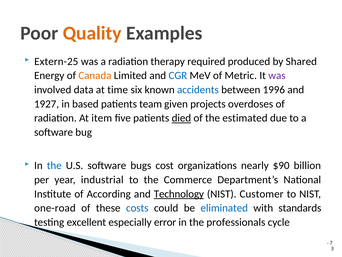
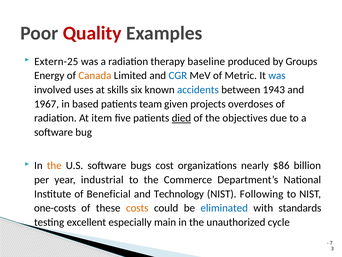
Quality colour: orange -> red (92, 33)
required: required -> baseline (206, 61)
Shared: Shared -> Groups (301, 61)
was colour: purple -> blue (277, 75)
data: data -> uses (84, 90)
time: time -> skills (118, 90)
1996: 1996 -> 1943 (274, 90)
1927: 1927 -> 1967 (47, 104)
estimated: estimated -> objectives (245, 118)
the colour: blue -> orange (54, 165)
$90: $90 -> $86 (281, 165)
According: According -> Beneficial (109, 194)
Technology underline: present -> none (179, 194)
Customer: Customer -> Following (262, 194)
one-road: one-road -> one-costs (55, 208)
costs colour: blue -> orange (137, 208)
error: error -> main (165, 222)
professionals: professionals -> unauthorized (236, 222)
